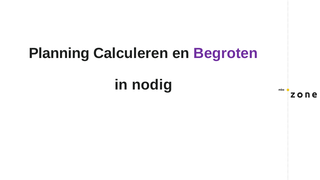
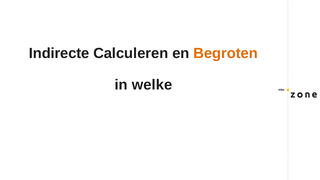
Planning: Planning -> Indirecte (59, 53)
Begroten colour: purple -> orange (226, 53)
nodig: nodig -> welke (152, 85)
